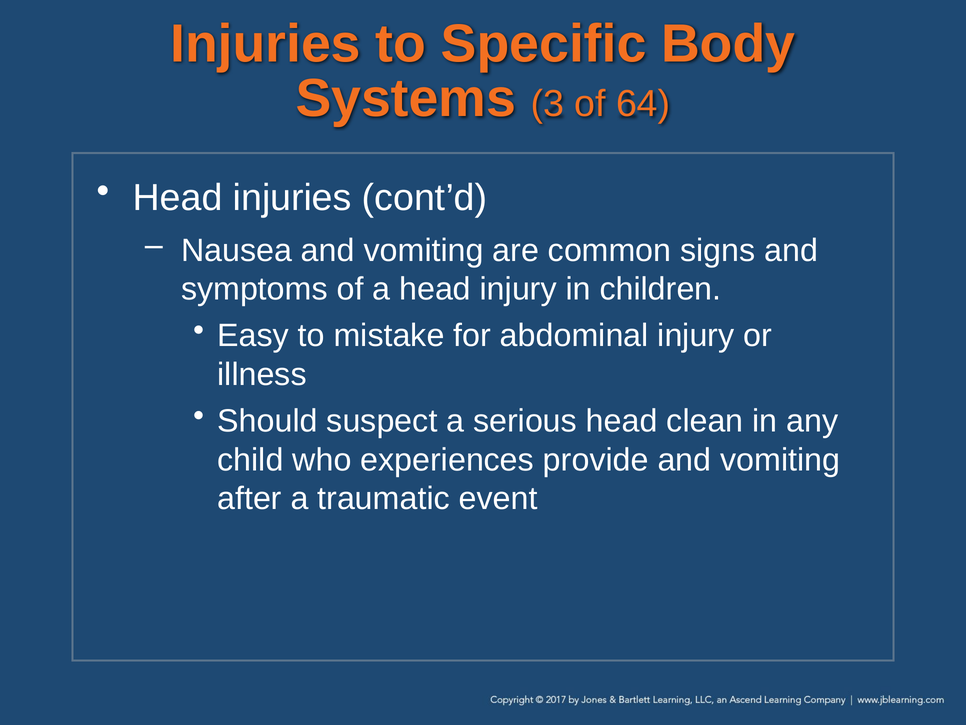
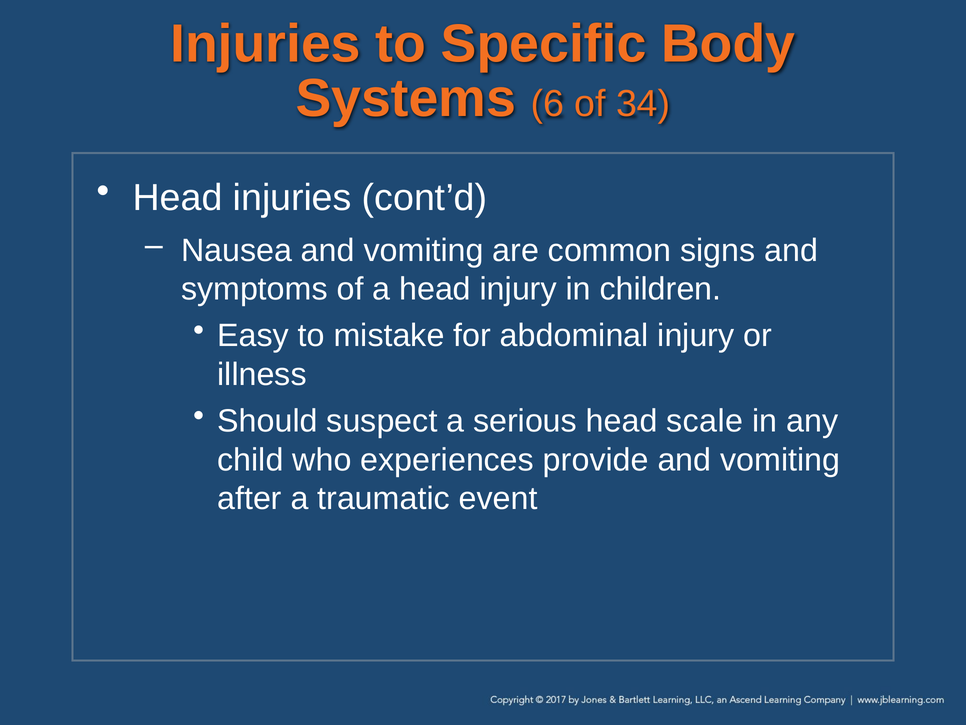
3: 3 -> 6 (548, 104)
64: 64 -> 34 (643, 104)
clean: clean -> scale (705, 421)
